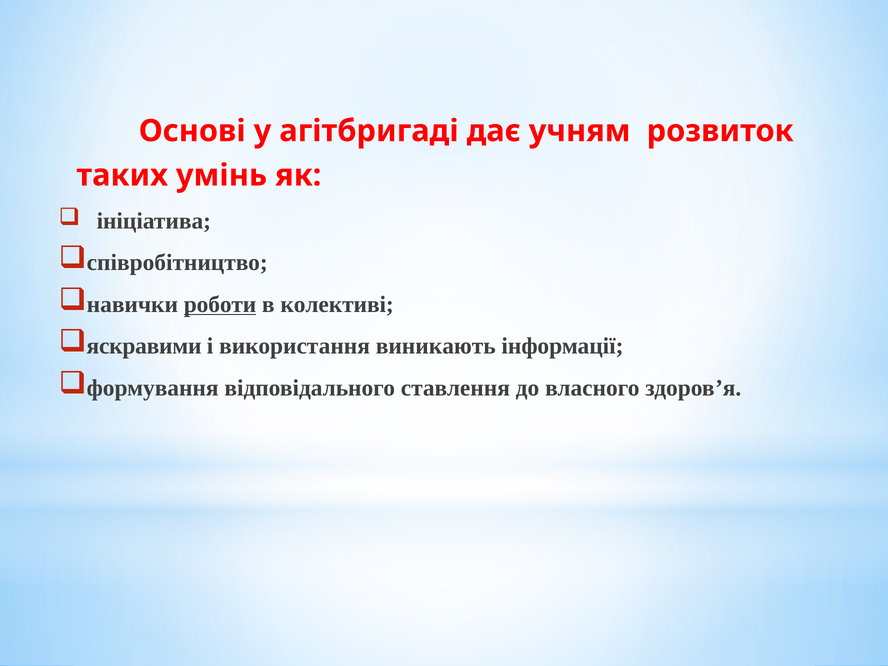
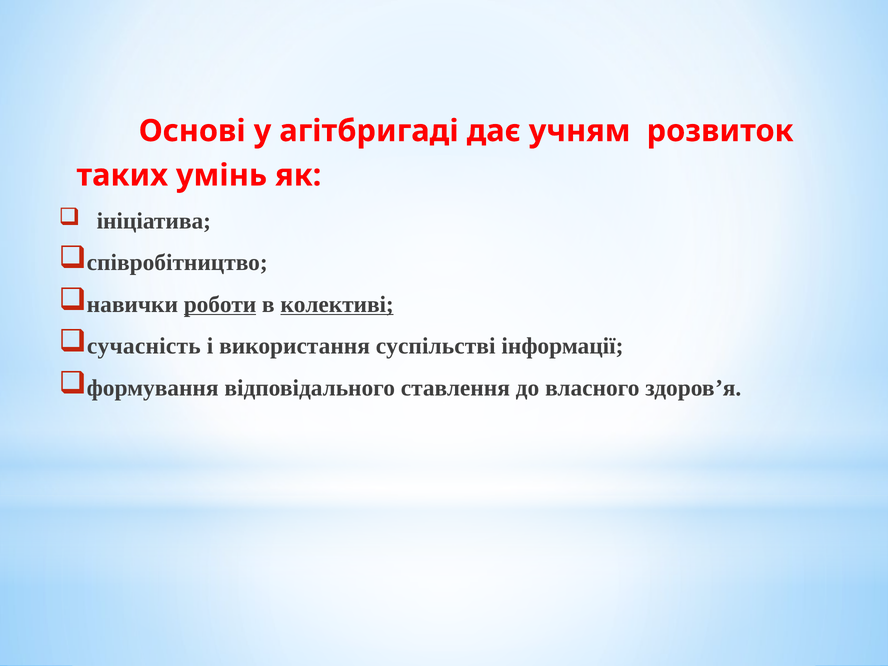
колективі underline: none -> present (337, 304)
яскравими: яскравими -> сучасність (144, 346)
виникають: виникають -> суспільстві (436, 346)
